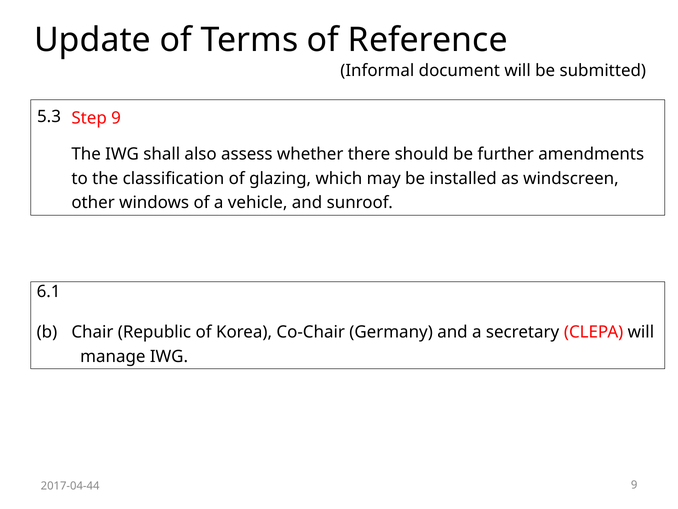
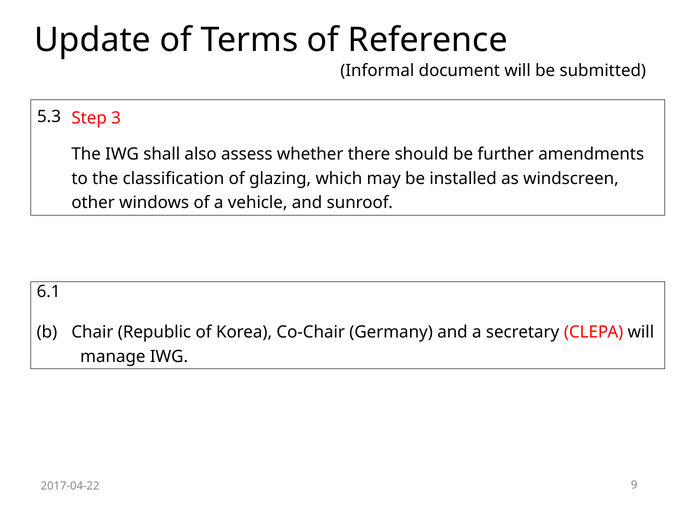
Step 9: 9 -> 3 (116, 118)
2017-04-44: 2017-04-44 -> 2017-04-22 (70, 486)
